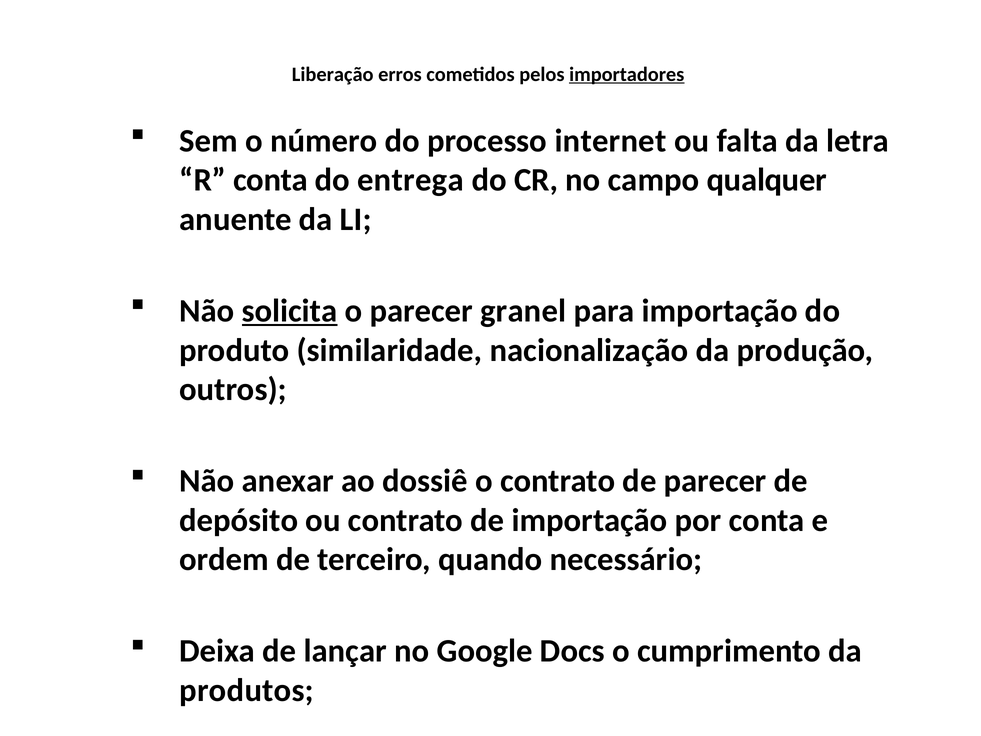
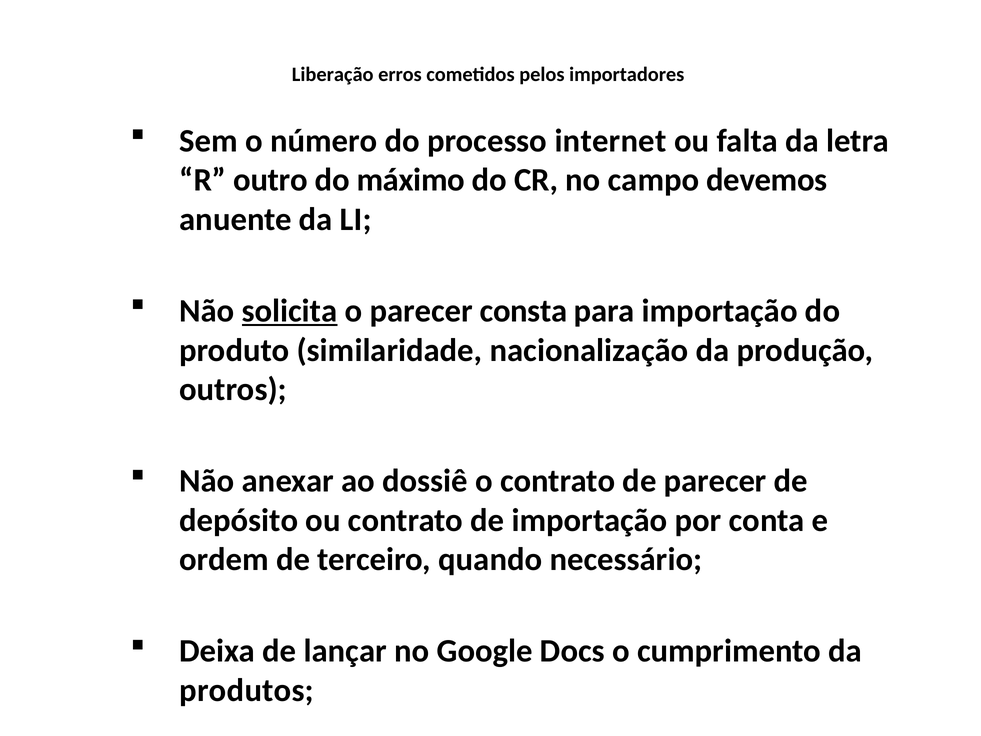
importadores underline: present -> none (627, 74)
R conta: conta -> outro (271, 180)
entrega: entrega -> máximo (411, 180)
qualquer: qualquer -> devemos (767, 180)
granel: granel -> consta (523, 311)
